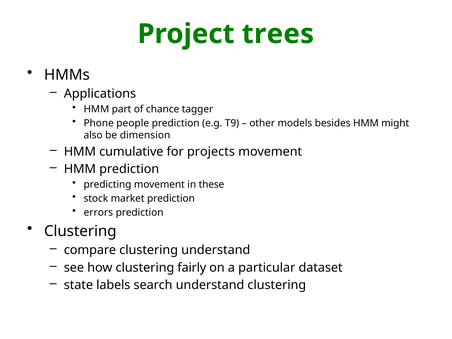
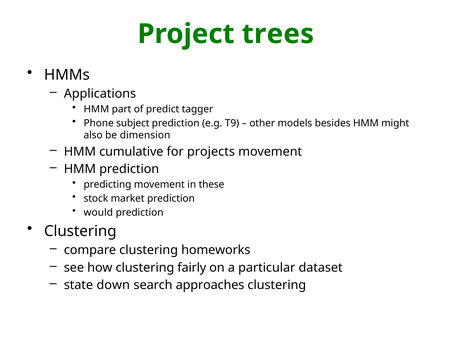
chance: chance -> predict (163, 109)
people: people -> subject (133, 123)
errors: errors -> would (98, 213)
clustering understand: understand -> homeworks (216, 250)
labels: labels -> down (113, 285)
search understand: understand -> approaches (210, 285)
